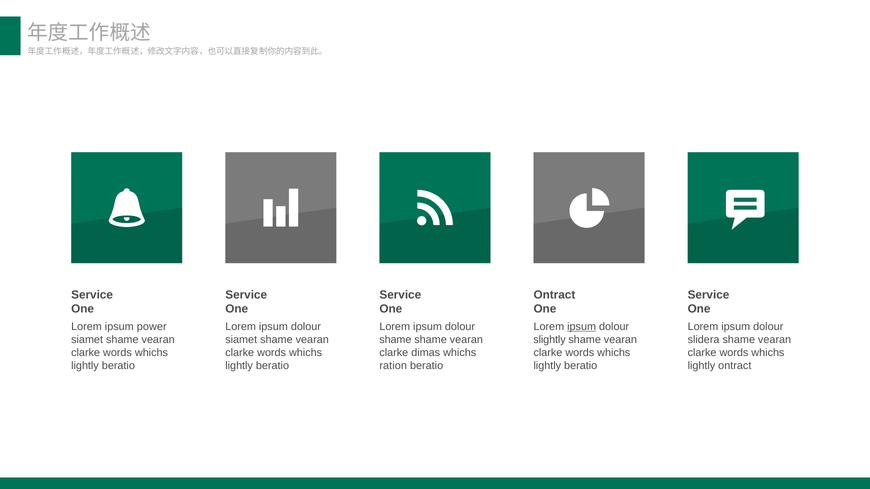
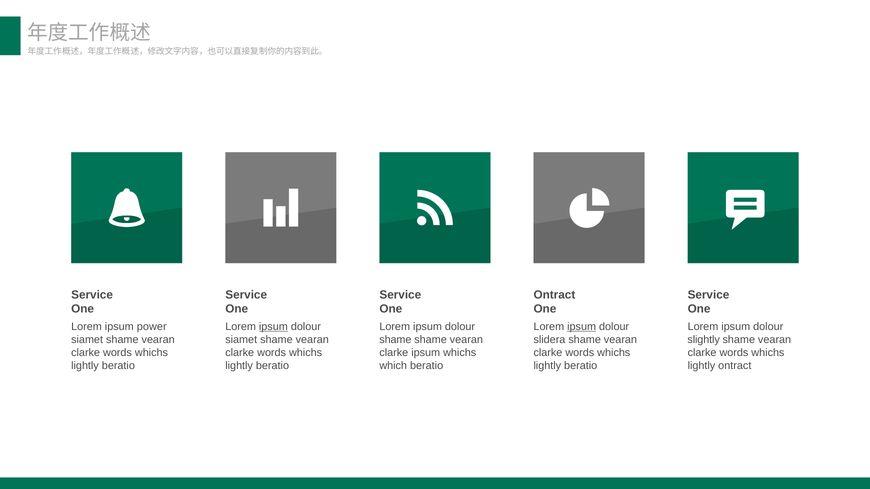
ipsum underline: none -> present (273, 327)
slightly: slightly -> slidera (549, 340)
slidera: slidera -> slightly (704, 340)
clarke dimas: dimas -> ipsum (426, 353)
ration: ration -> which (393, 366)
